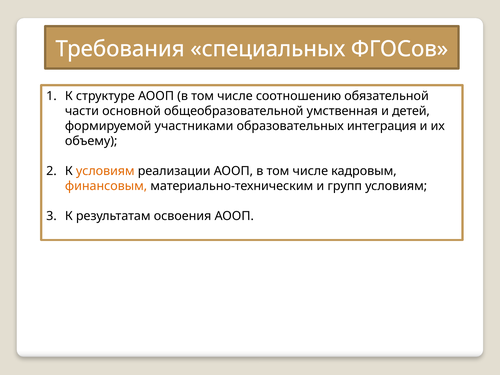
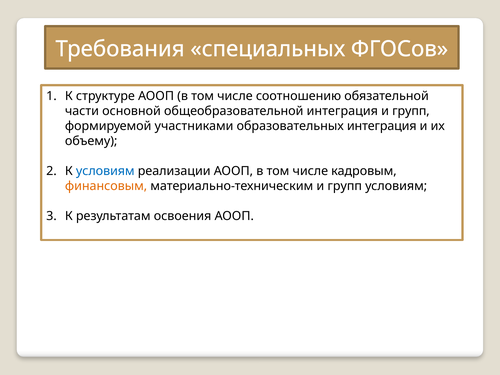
общеобразовательной умственная: умственная -> интеграция (342, 111)
детей: детей -> групп (411, 111)
условиям colour: orange -> blue (105, 171)
